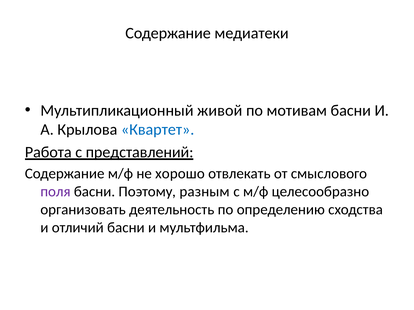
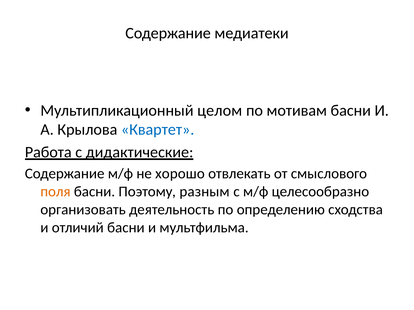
живой: живой -> целом (220, 111)
представлений: представлений -> дидактические (140, 152)
поля colour: purple -> orange (55, 192)
